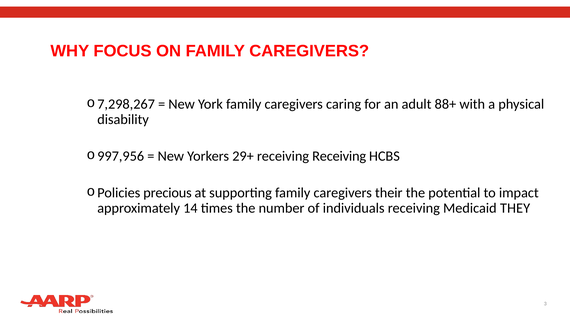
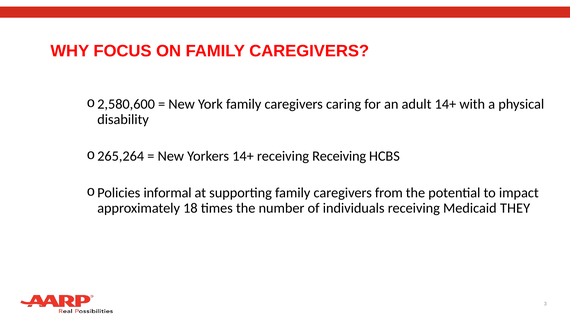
7,298,267: 7,298,267 -> 2,580,600 (126, 104)
adult 88+: 88+ -> 14+ (445, 104)
997,956: 997,956 -> 265,264 (121, 157)
Yorkers 29+: 29+ -> 14+ (243, 157)
precious: precious -> informal (168, 193)
their: their -> from (389, 193)
14: 14 -> 18 (190, 209)
